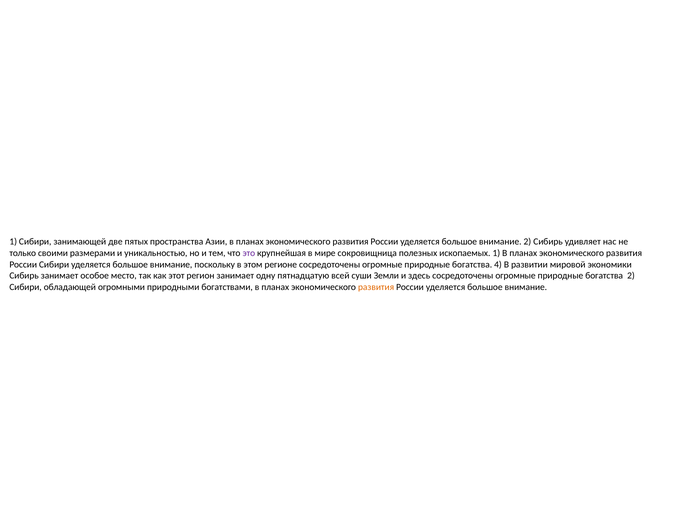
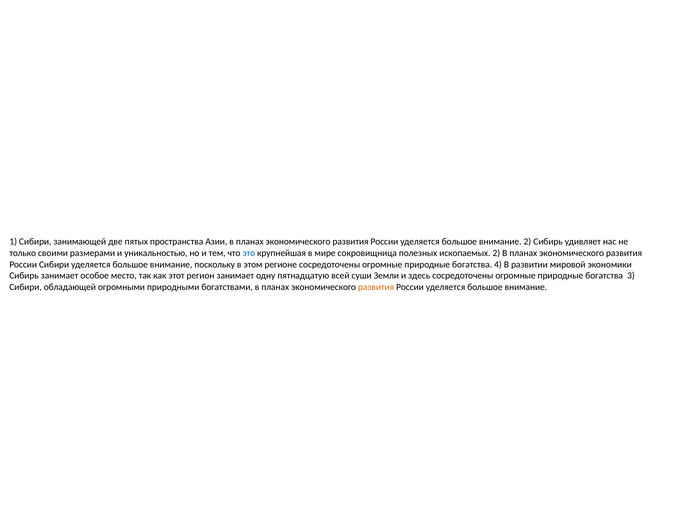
это colour: purple -> blue (249, 253)
ископаемых 1: 1 -> 2 (496, 253)
богатства 2: 2 -> 3 (631, 276)
